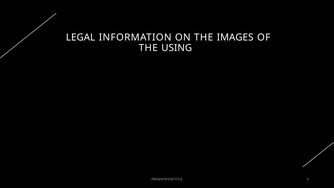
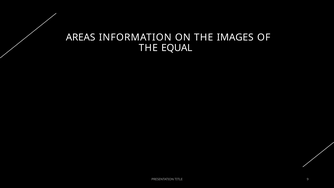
LEGAL: LEGAL -> AREAS (81, 37)
USING: USING -> EQUAL (177, 48)
